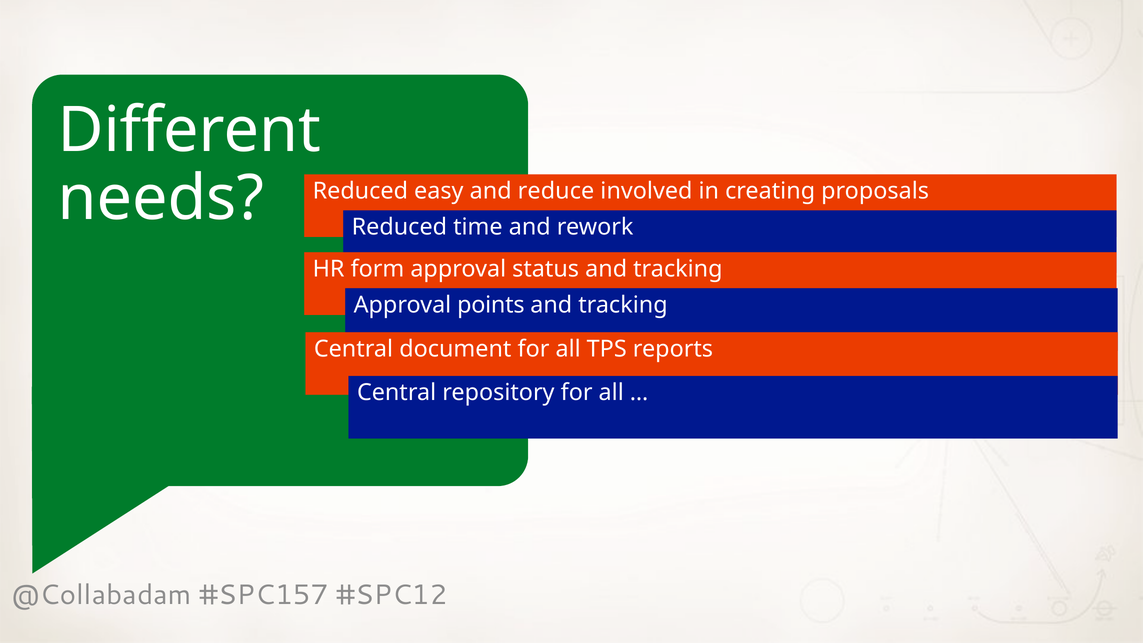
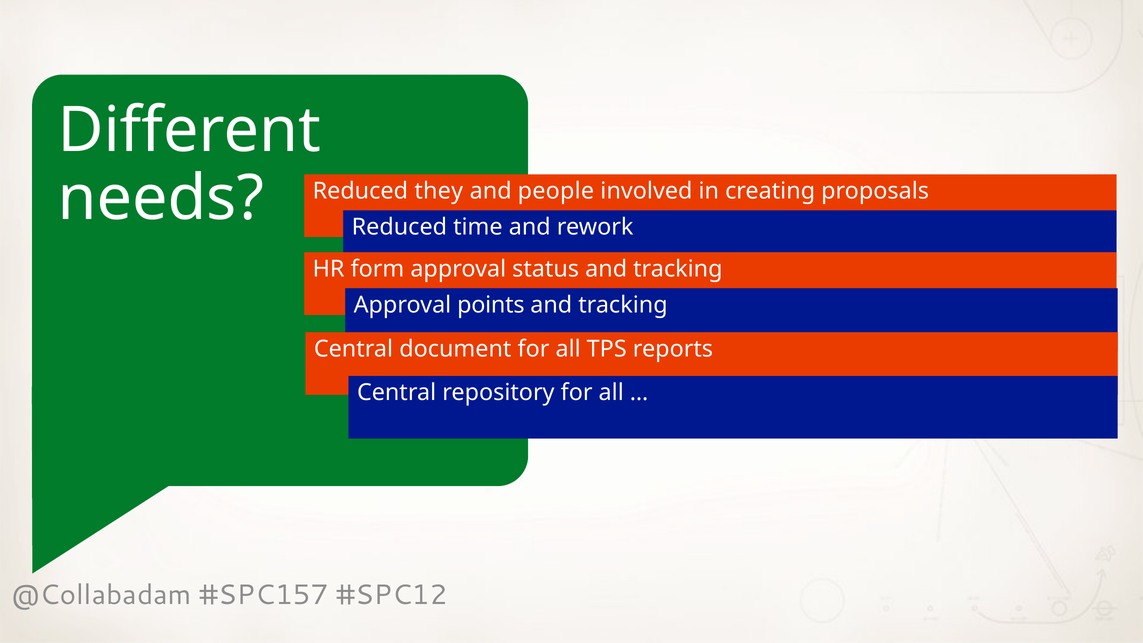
easy: easy -> they (439, 191)
reduce: reduce -> people (556, 191)
